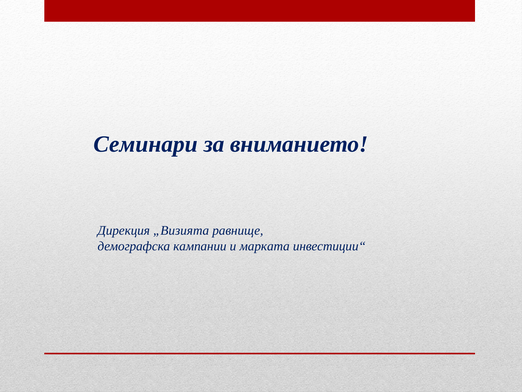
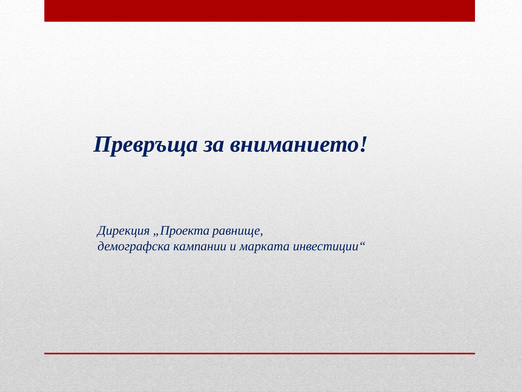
Семинари: Семинари -> Превръща (146, 144)
„Визията: „Визията -> „Проекта (181, 230)
